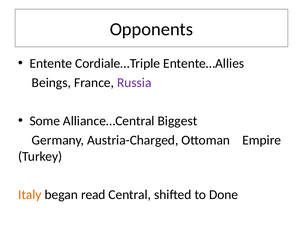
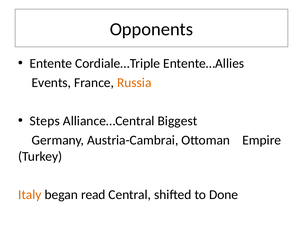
Beings: Beings -> Events (51, 83)
Russia colour: purple -> orange (134, 83)
Some: Some -> Steps (45, 121)
Austria-Charged: Austria-Charged -> Austria-Cambrai (133, 140)
